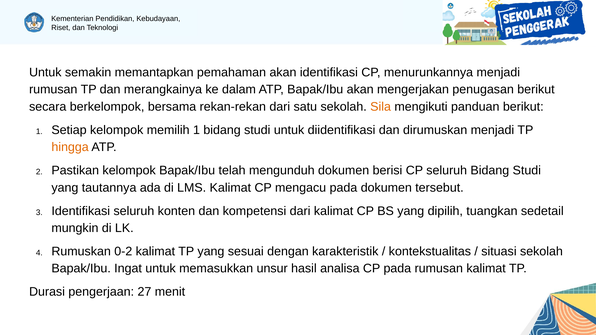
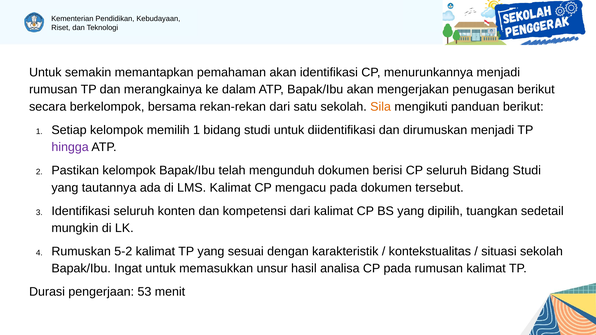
hingga colour: orange -> purple (70, 147)
0-2: 0-2 -> 5-2 (123, 252)
27: 27 -> 53 (144, 292)
